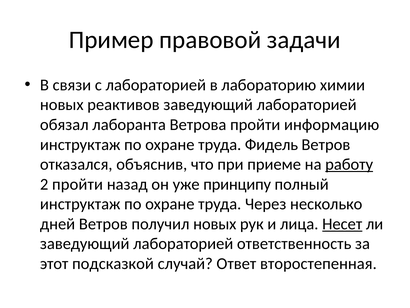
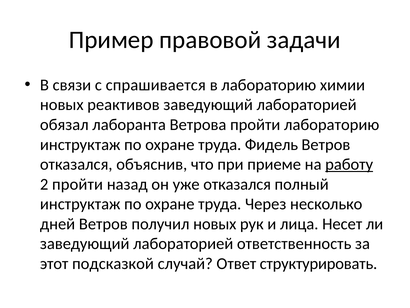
с лабораторией: лабораторией -> спрашивается (156, 85)
пройти информацию: информацию -> лабораторию (332, 125)
уже принципу: принципу -> отказался (237, 184)
Несет underline: present -> none (342, 224)
второстепенная: второстепенная -> структурировать (318, 263)
